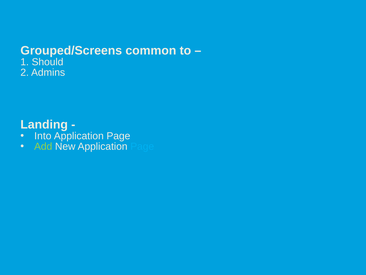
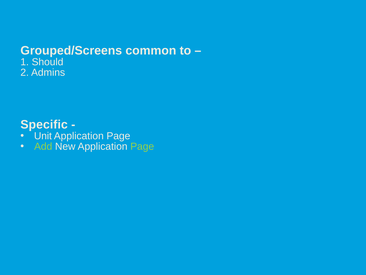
Landing: Landing -> Specific (44, 124)
Into: Into -> Unit (43, 136)
Page colour: light blue -> light green (142, 146)
